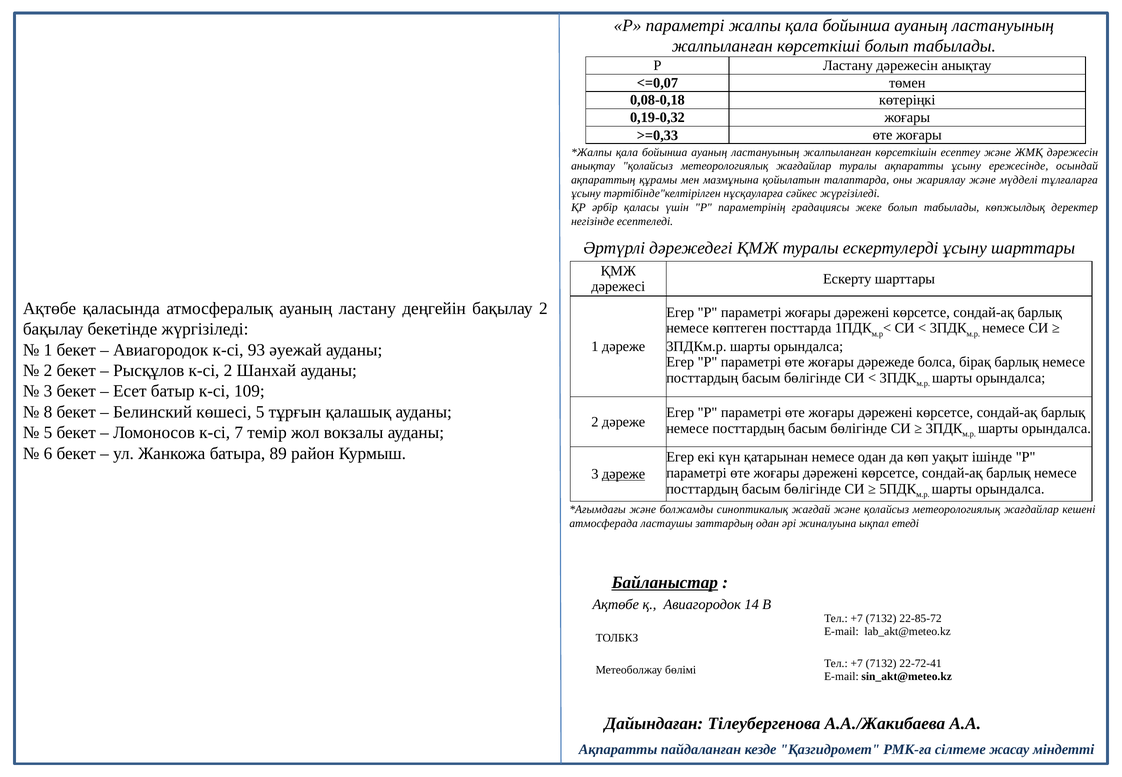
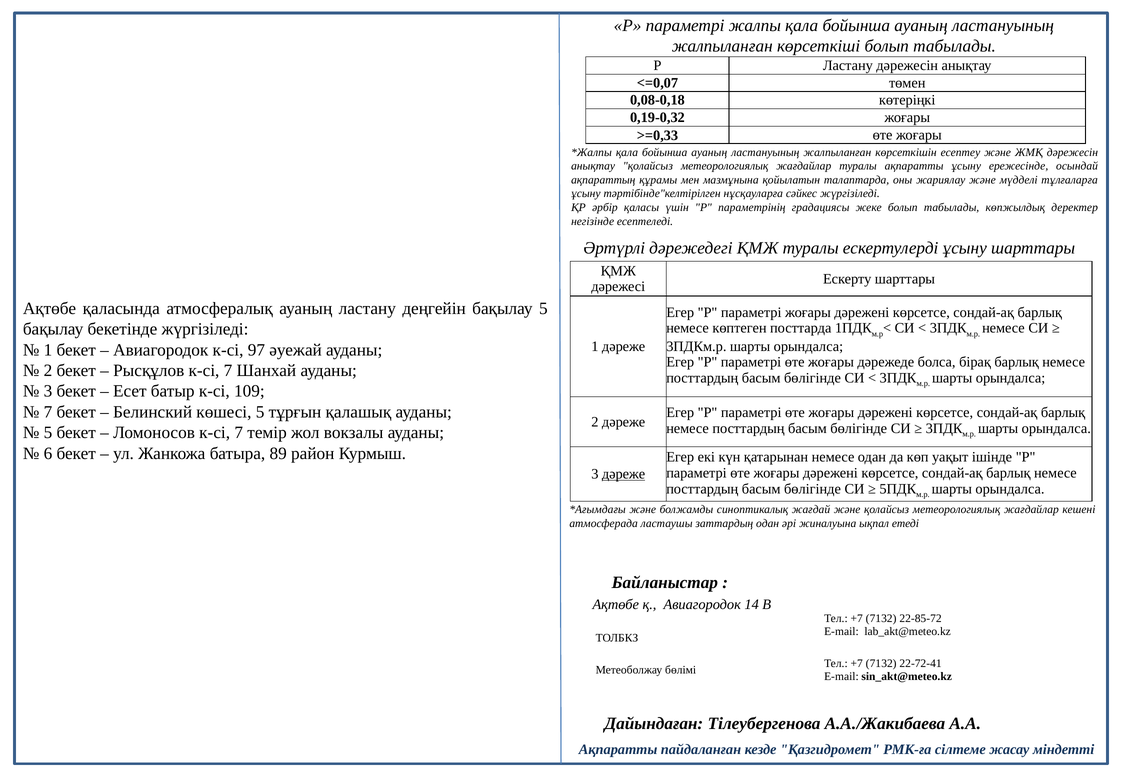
бақылау 2: 2 -> 5 (543, 308)
93: 93 -> 97 (256, 350)
Рысқұлов к-сі 2: 2 -> 7 (228, 370)
8: 8 -> 7 (48, 412)
Байланыстар underline: present -> none (665, 583)
